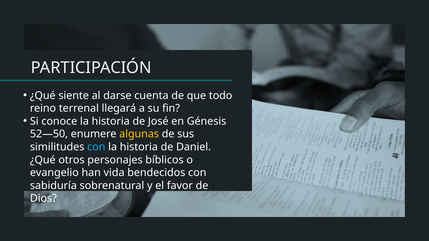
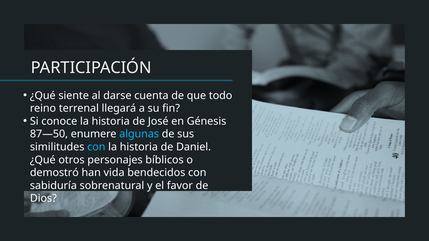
52—50: 52—50 -> 87—50 (49, 134)
algunas colour: yellow -> light blue (139, 134)
evangelio: evangelio -> demostró (54, 173)
